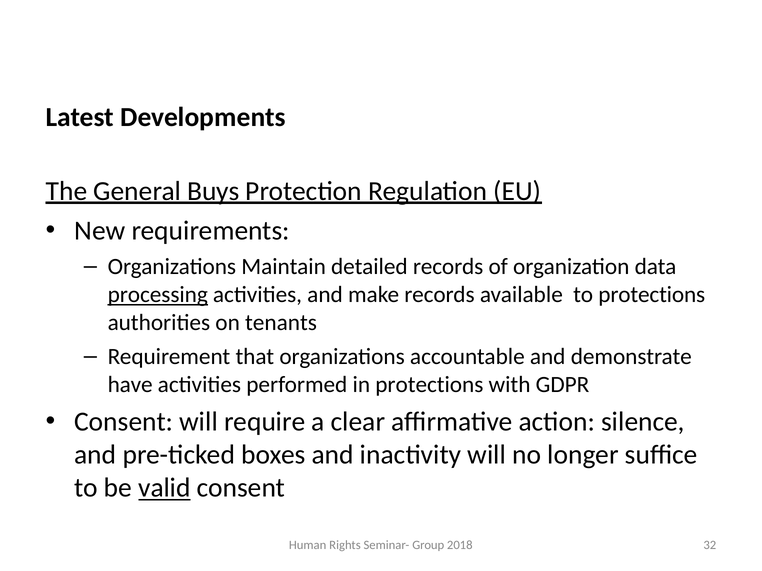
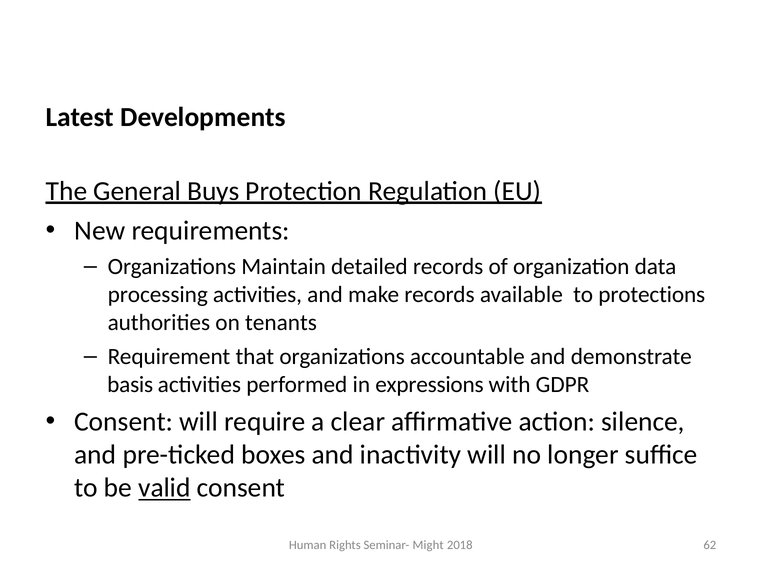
processing underline: present -> none (158, 295)
have: have -> basis (130, 385)
in protections: protections -> expressions (429, 385)
Group: Group -> Might (428, 546)
32: 32 -> 62 (710, 546)
